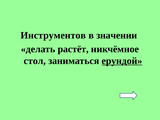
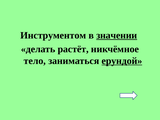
Инструментов: Инструментов -> Инструментом (53, 35)
значении underline: none -> present (117, 35)
стол: стол -> тело (35, 61)
